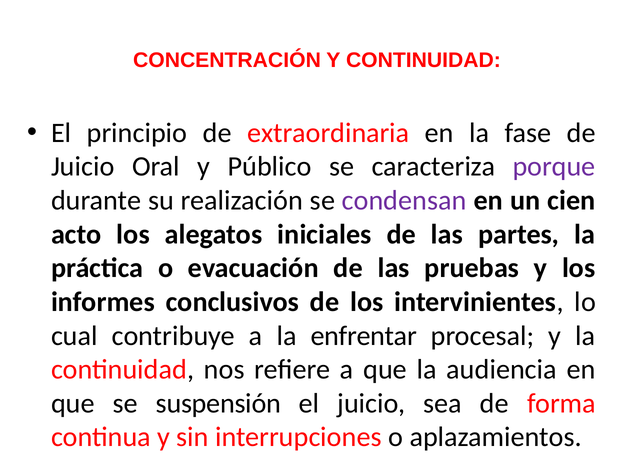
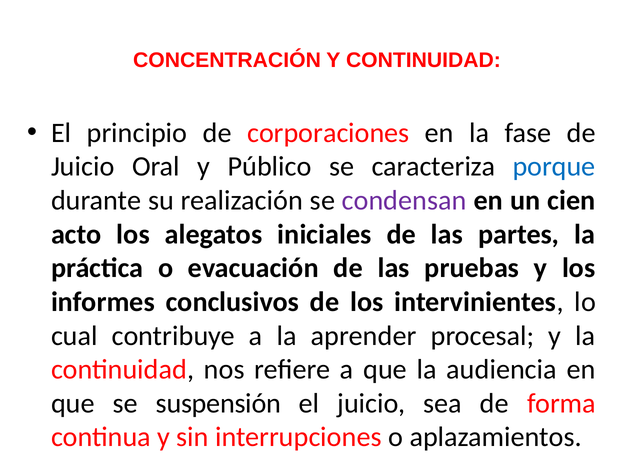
extraordinaria: extraordinaria -> corporaciones (328, 133)
porque colour: purple -> blue (554, 167)
enfrentar: enfrentar -> aprender (364, 336)
